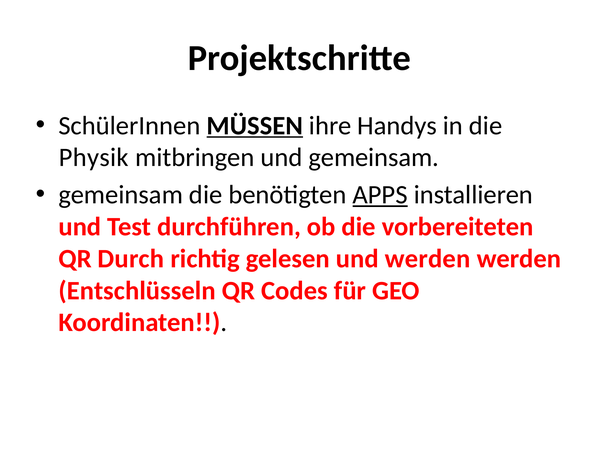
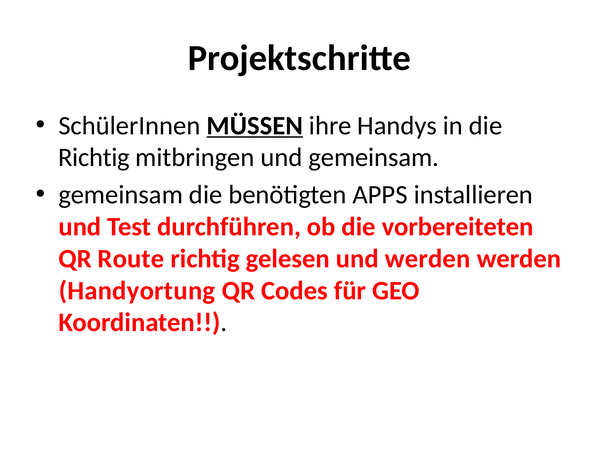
Physik: Physik -> Richtig (94, 158)
APPS underline: present -> none (380, 195)
Durch: Durch -> Route (131, 259)
Entschlüsseln: Entschlüsseln -> Handyortung (137, 291)
